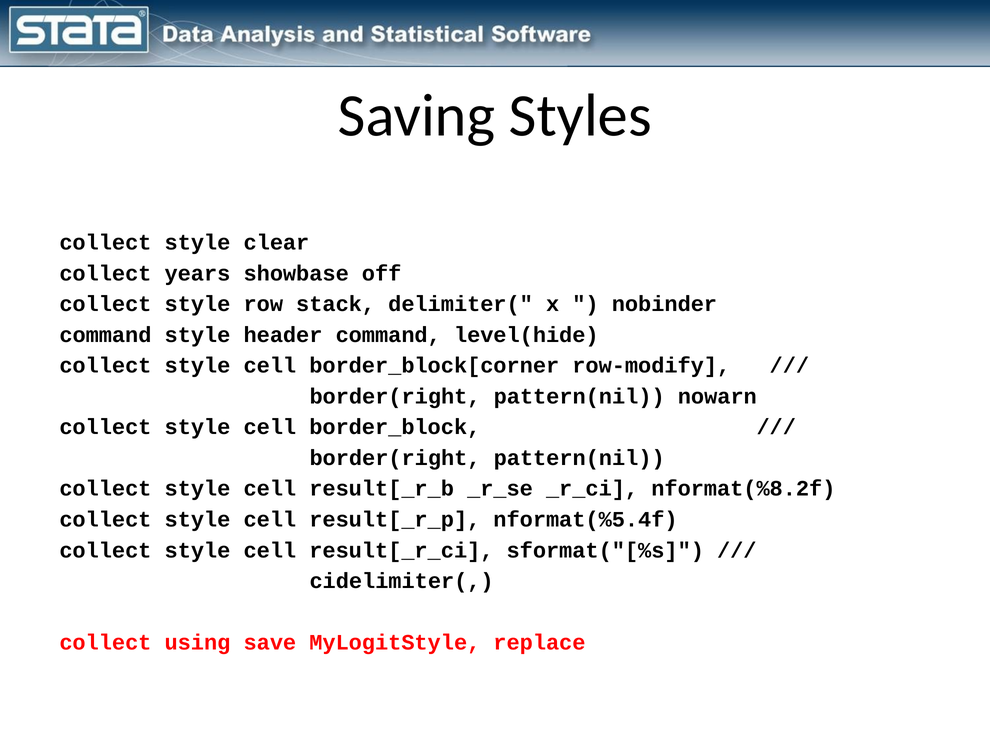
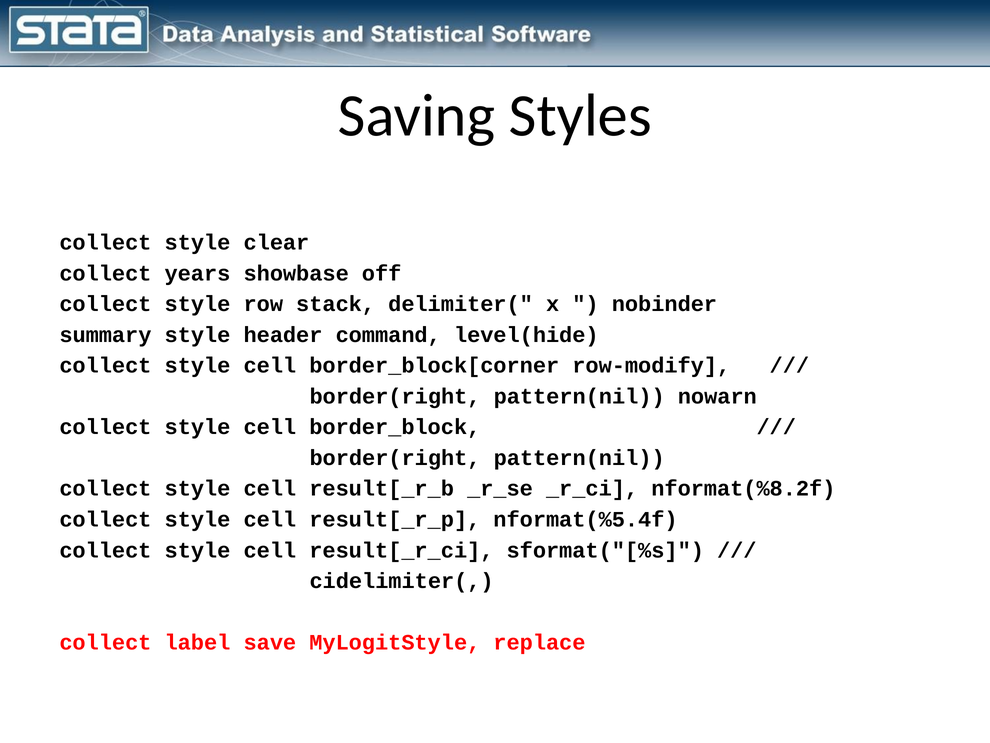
command: command -> summary (105, 335)
using: using -> label (197, 642)
